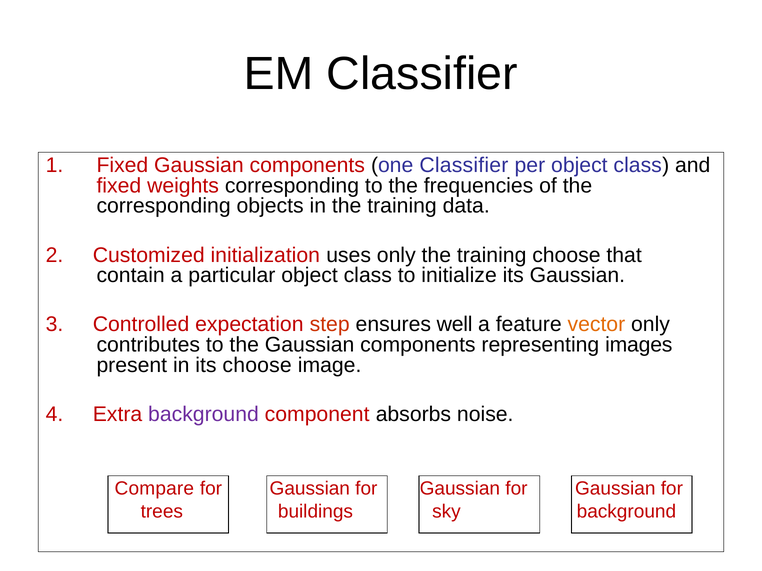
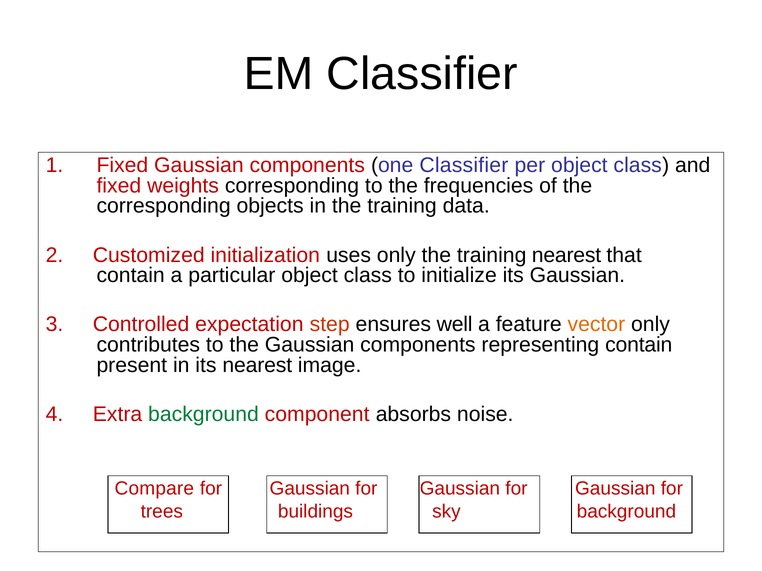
training choose: choose -> nearest (567, 255)
representing images: images -> contain (639, 345)
its choose: choose -> nearest (257, 365)
background colour: purple -> green (203, 415)
